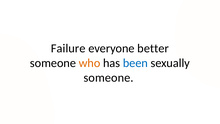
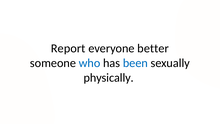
Failure: Failure -> Report (68, 48)
who colour: orange -> blue (89, 63)
someone: someone -> physically (109, 78)
